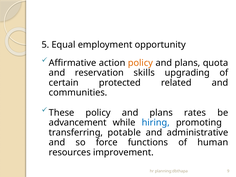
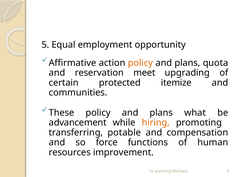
skills: skills -> meet (144, 73)
related: related -> itemize (176, 83)
rates: rates -> what (195, 113)
hiring colour: blue -> orange (156, 123)
administrative: administrative -> compensation (197, 133)
